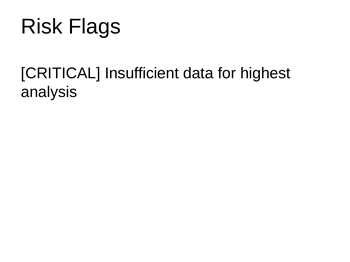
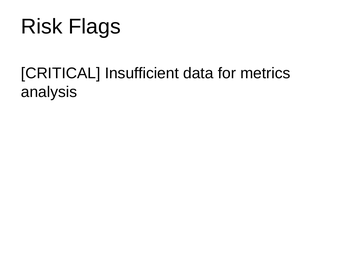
highest: highest -> metrics (265, 73)
